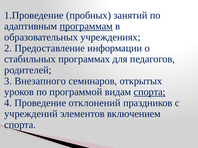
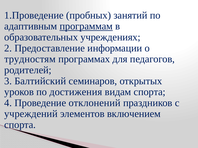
стабильных: стабильных -> трудностям (30, 59)
Внезапного: Внезапного -> Балтийский (40, 81)
программой: программой -> достижения (76, 92)
спорта underline: present -> none (150, 92)
